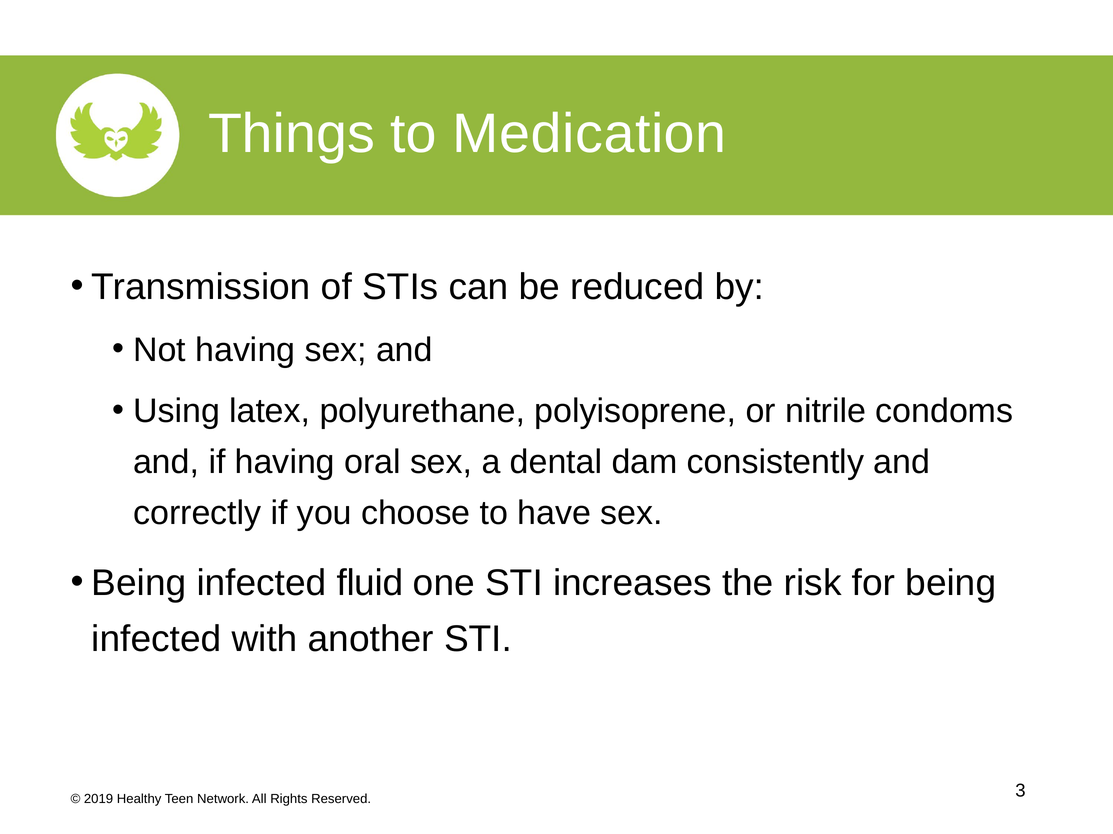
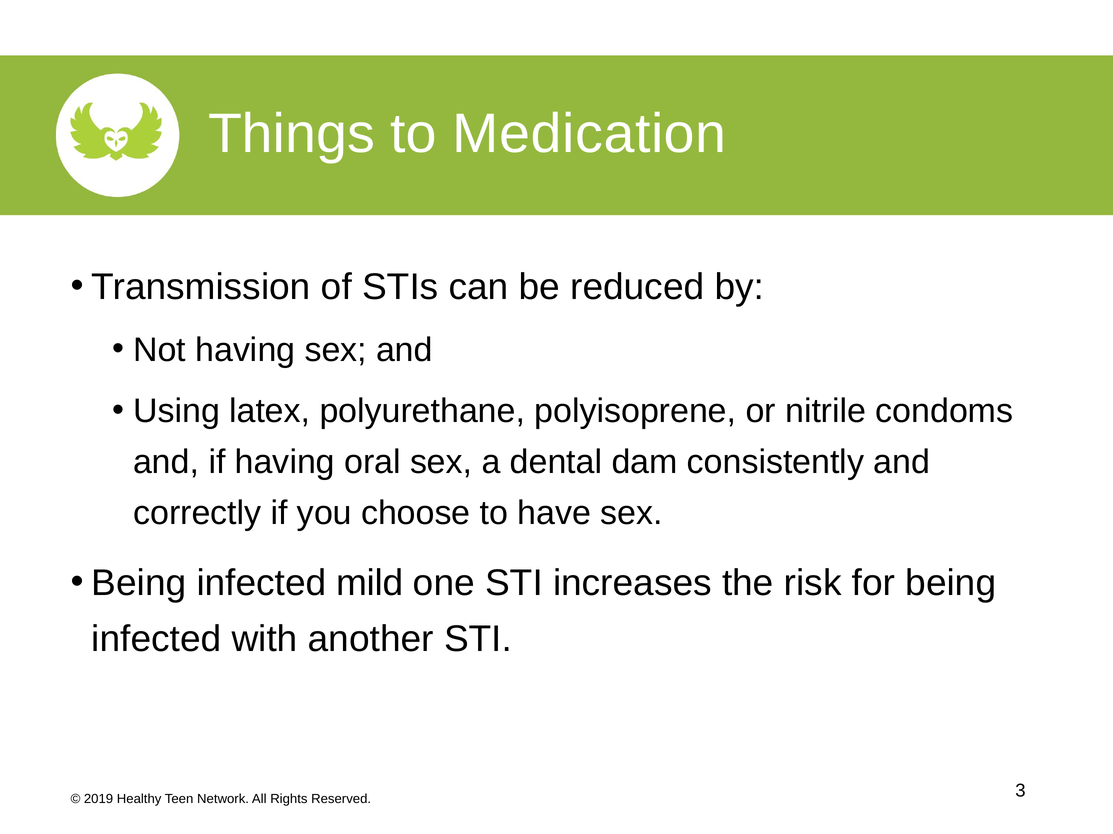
fluid: fluid -> mild (370, 584)
